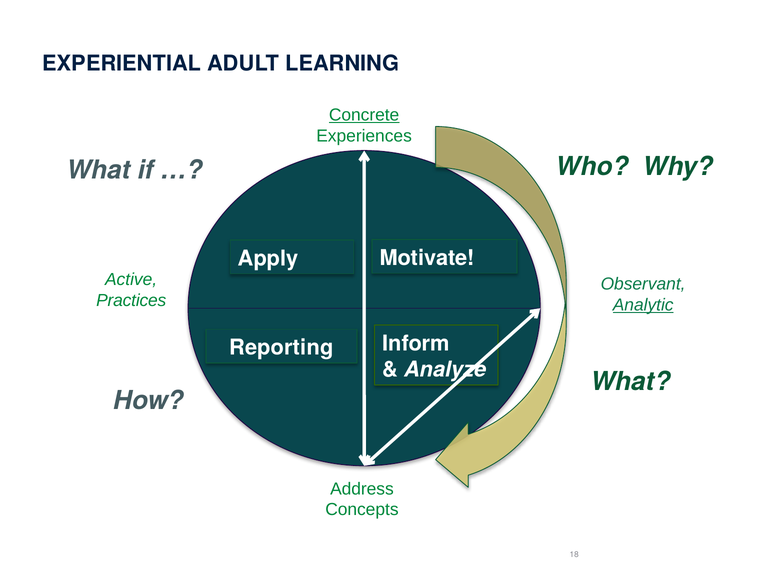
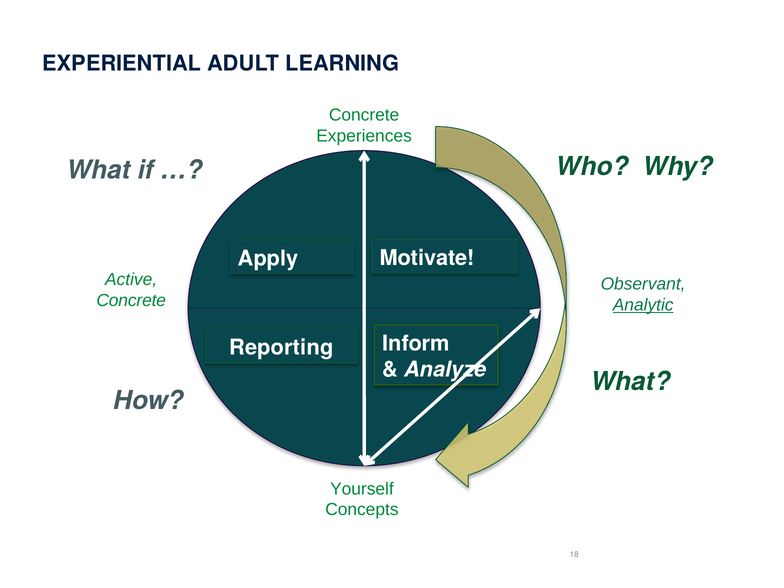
Concrete underline: present -> none (364, 115)
Practices: Practices -> Concrete (131, 301)
Address: Address -> Yourself (362, 489)
